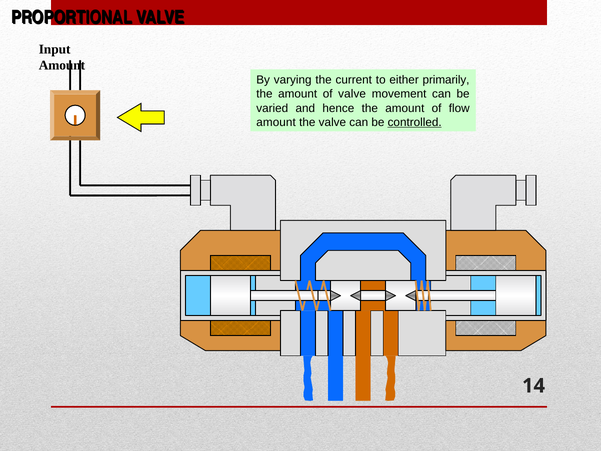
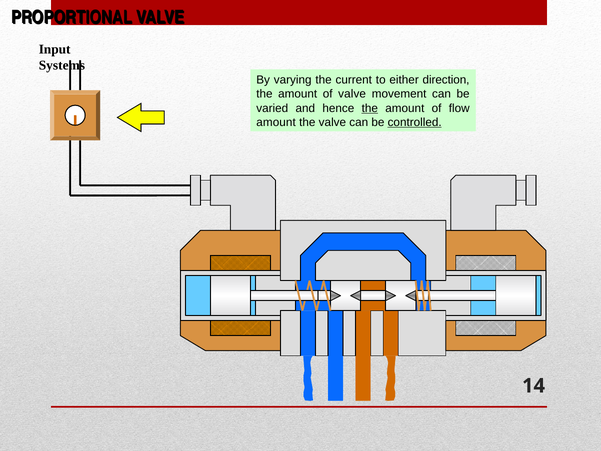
Amount: Amount -> Systems (62, 65)
primarily: primarily -> direction (446, 80)
the underline: none -> present (370, 108)
